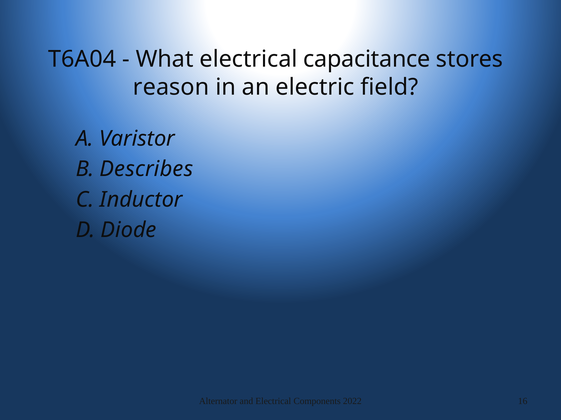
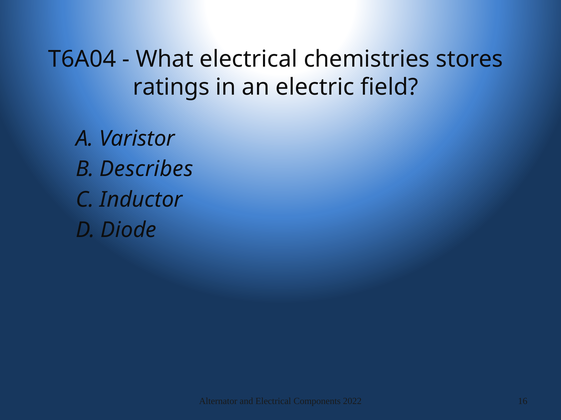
capacitance: capacitance -> chemistries (367, 59)
reason: reason -> ratings (171, 87)
